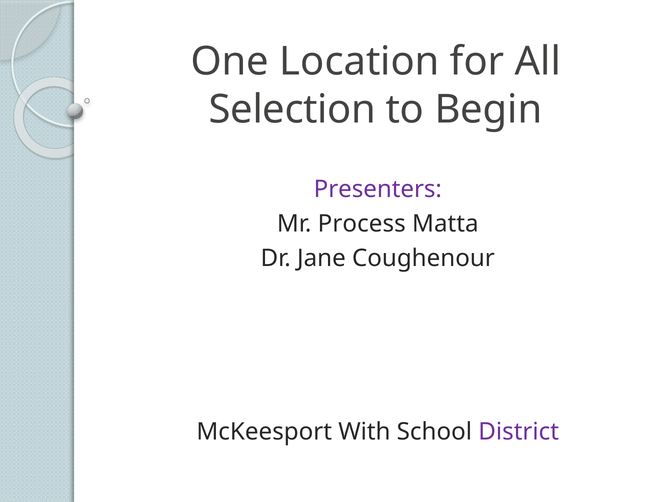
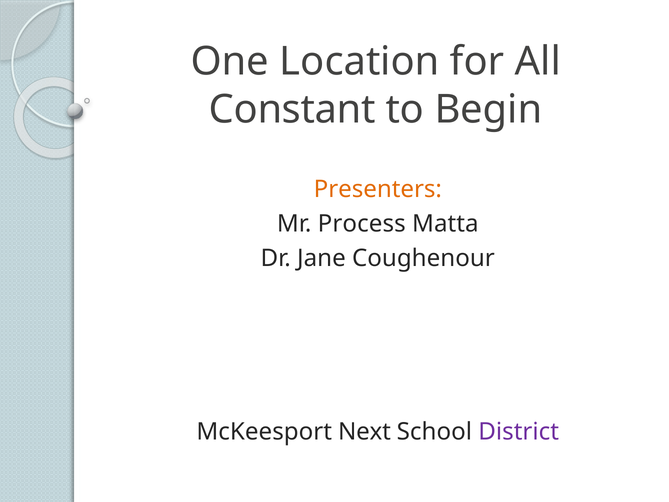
Selection: Selection -> Constant (292, 110)
Presenters colour: purple -> orange (378, 189)
With: With -> Next (364, 432)
